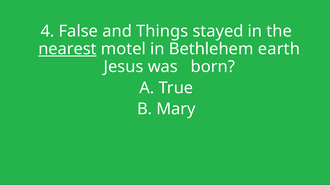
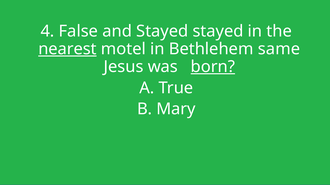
and Things: Things -> Stayed (162, 31)
earth: earth -> same (279, 49)
born underline: none -> present (213, 67)
